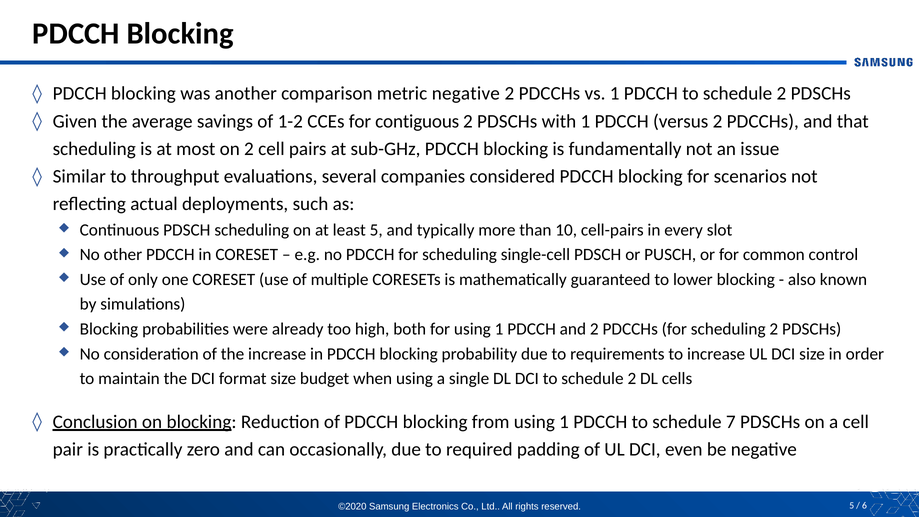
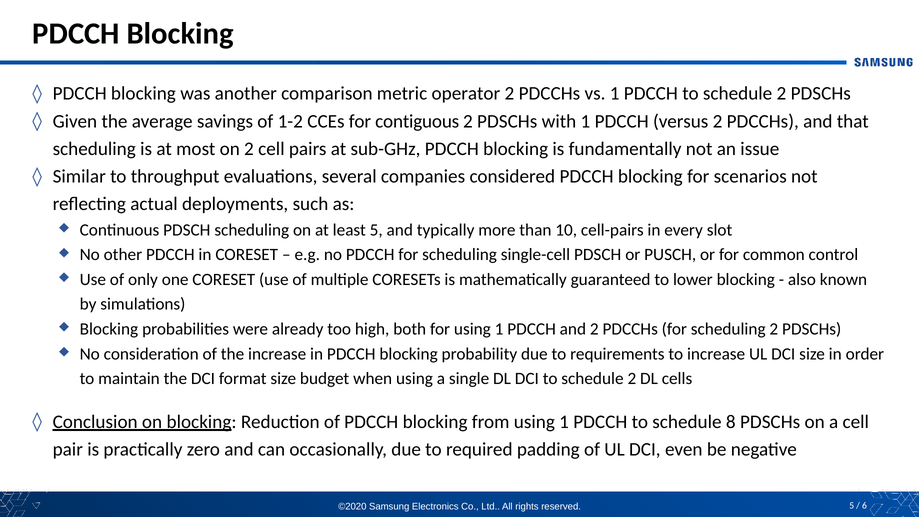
metric negative: negative -> operator (466, 94)
7: 7 -> 8 (731, 422)
